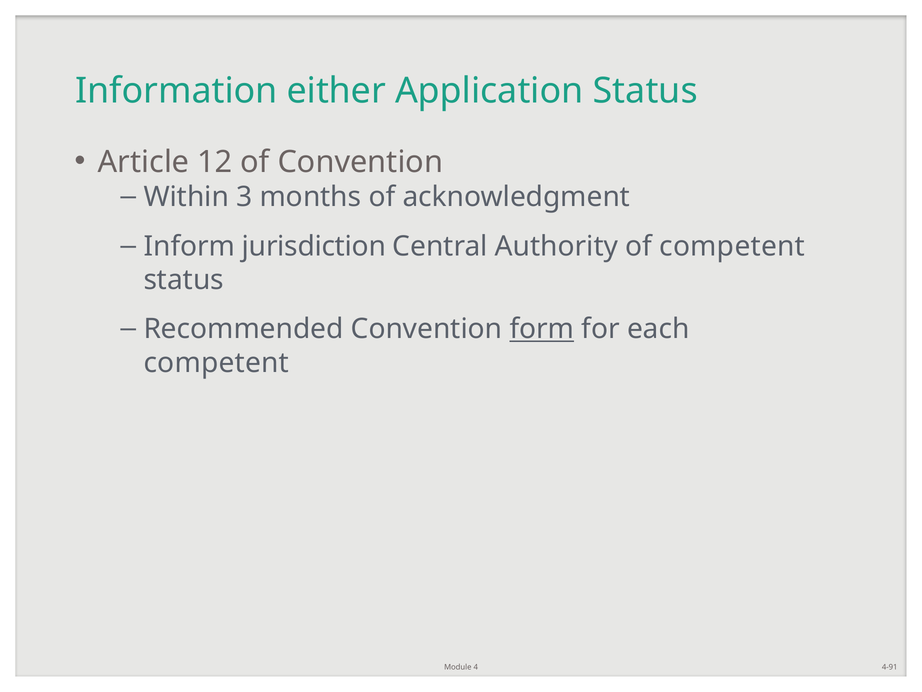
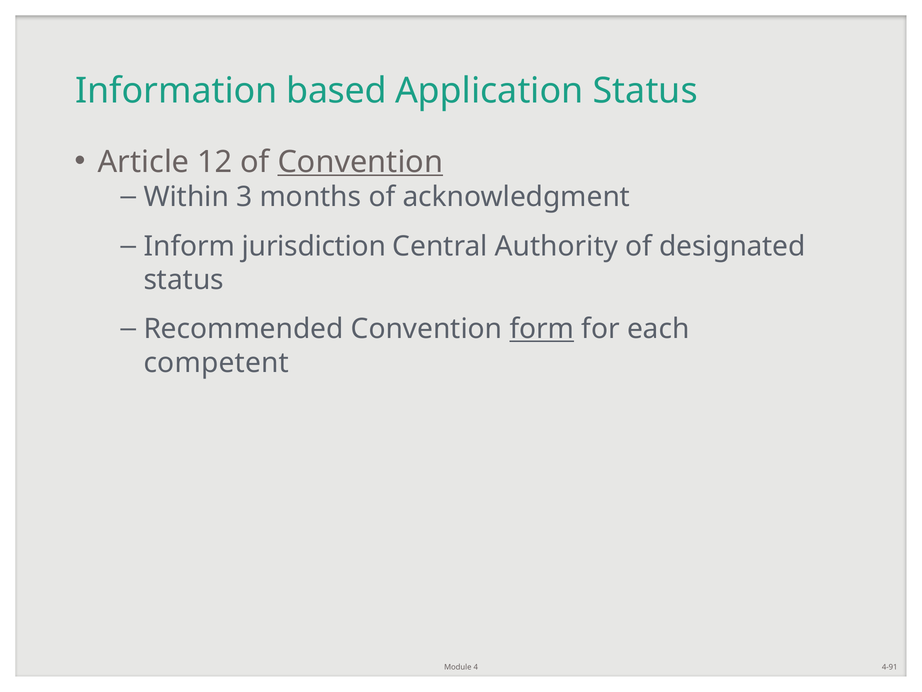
either: either -> based (336, 91)
Convention underline: none -> present (360, 162)
of competent: competent -> designated (732, 246)
